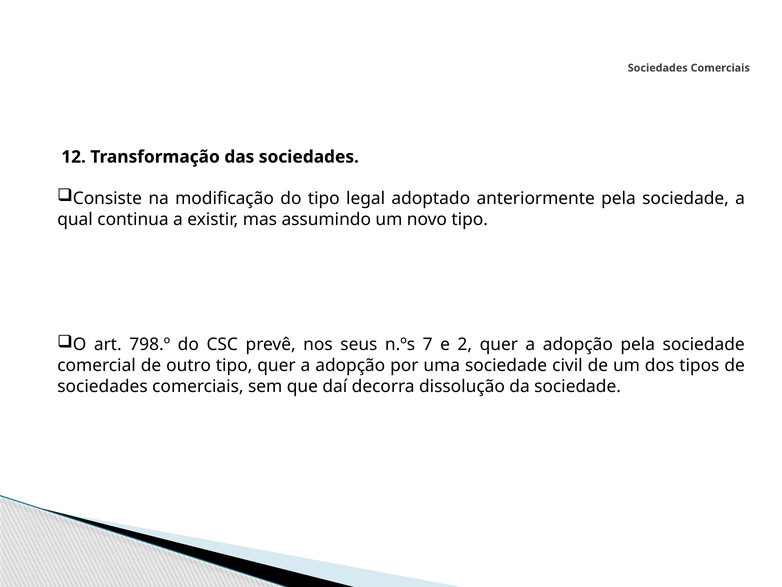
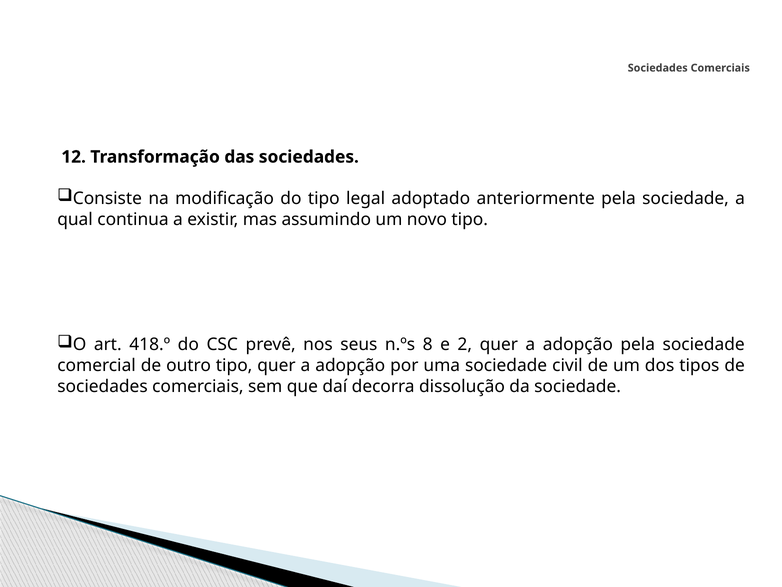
798.º: 798.º -> 418.º (150, 344)
7: 7 -> 8 (428, 344)
